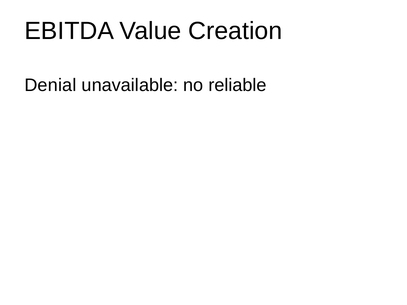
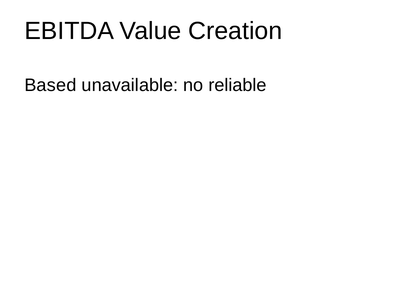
Denial: Denial -> Based (50, 85)
